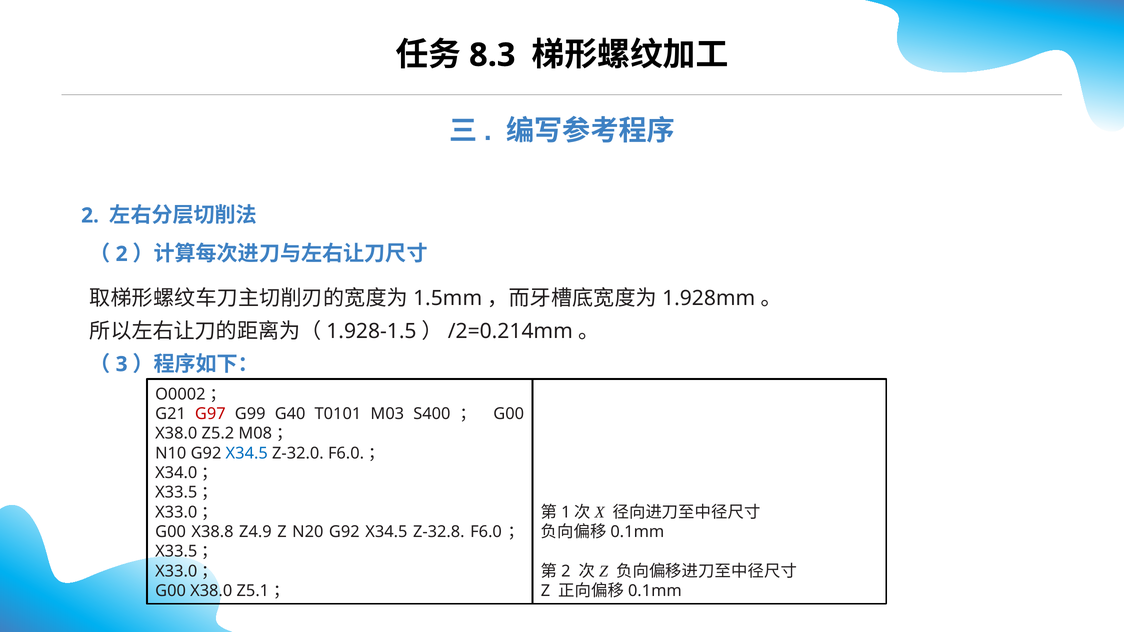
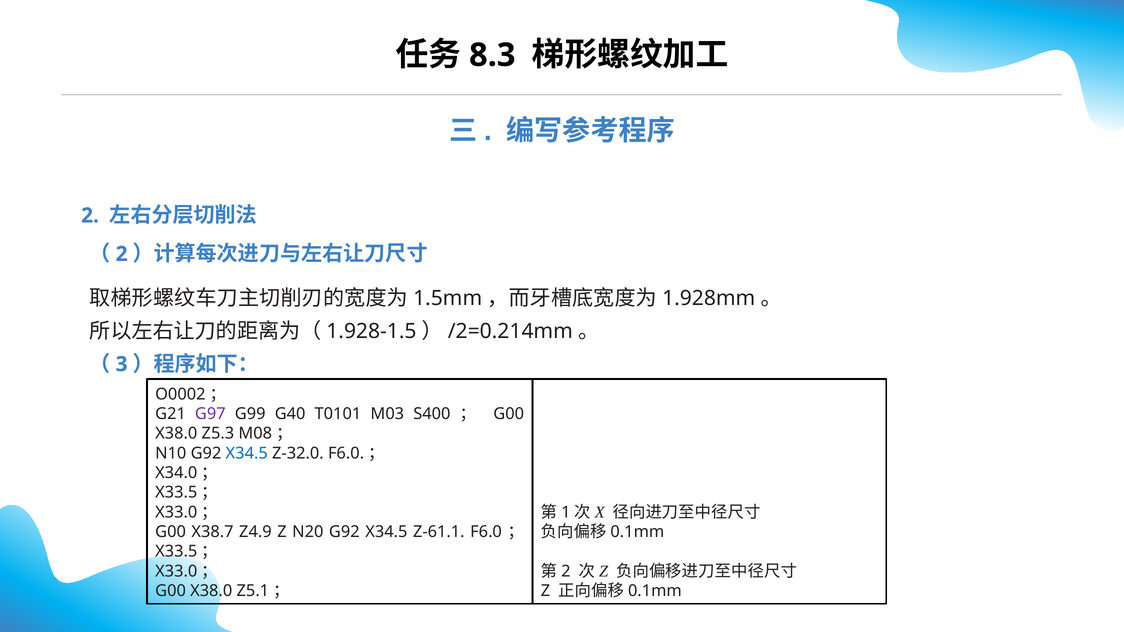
G97 colour: red -> purple (210, 414)
Z5.2: Z5.2 -> Z5.3 (218, 434)
X38.8: X38.8 -> X38.7 (213, 532)
Z-32.8: Z-32.8 -> Z-61.1 (439, 532)
